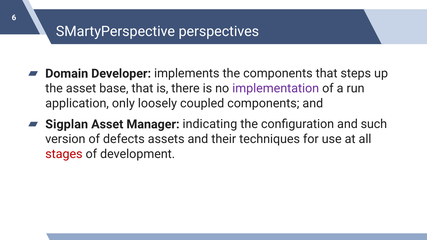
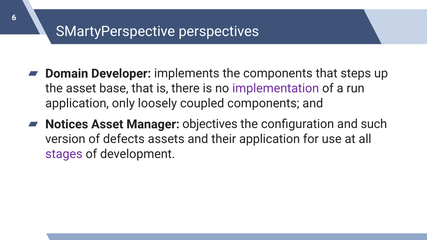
Sigplan: Sigplan -> Notices (67, 124)
indicating: indicating -> objectives (210, 124)
their techniques: techniques -> application (270, 139)
stages colour: red -> purple (64, 154)
